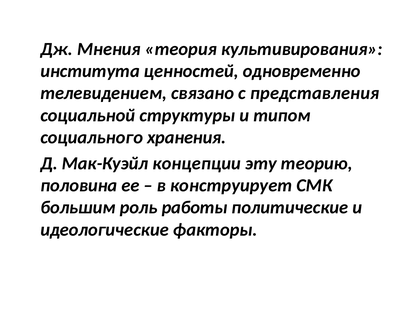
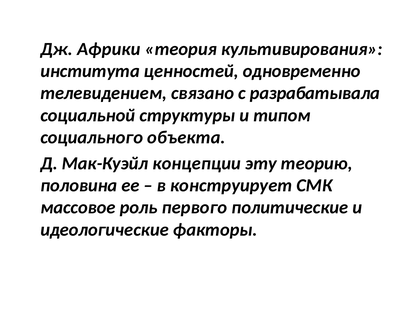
Мнения: Мнения -> Африки (109, 49)
представления: представления -> разрабатывала (315, 93)
хранения: хранения -> объекта (186, 137)
большим: большим -> массовое (78, 207)
работы: работы -> первого (195, 207)
